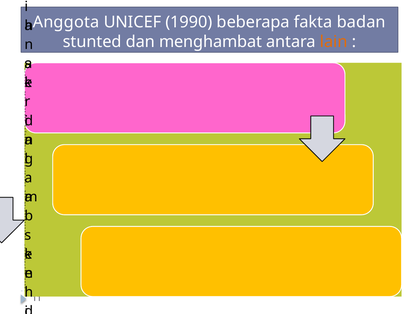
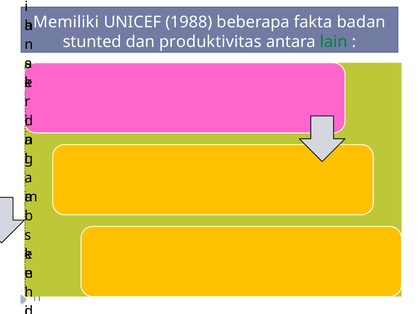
Anggota: Anggota -> Memiliki (66, 22)
1990: 1990 -> 1988 (189, 22)
menghambat: menghambat -> produktivitas (210, 42)
lain colour: orange -> green (334, 42)
